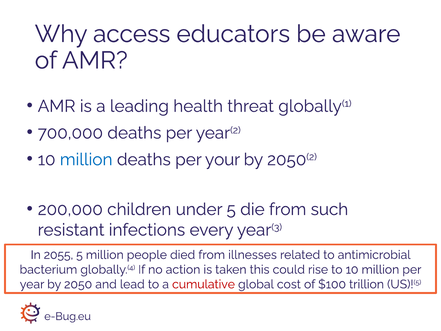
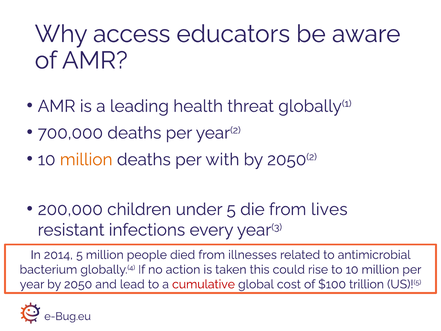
million colour: blue -> orange (86, 159)
your: your -> with (222, 159)
such: such -> lives (329, 209)
2055: 2055 -> 2014 (58, 255)
